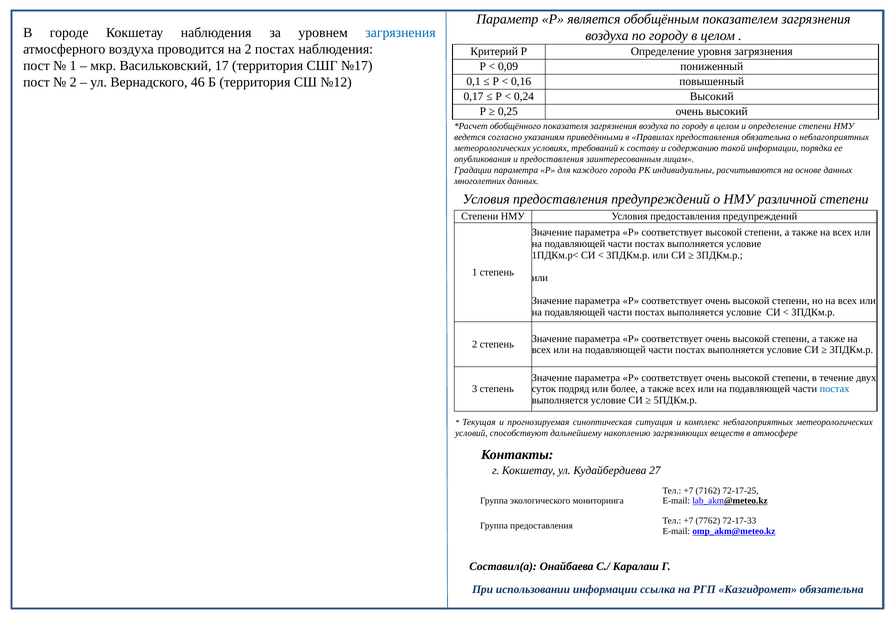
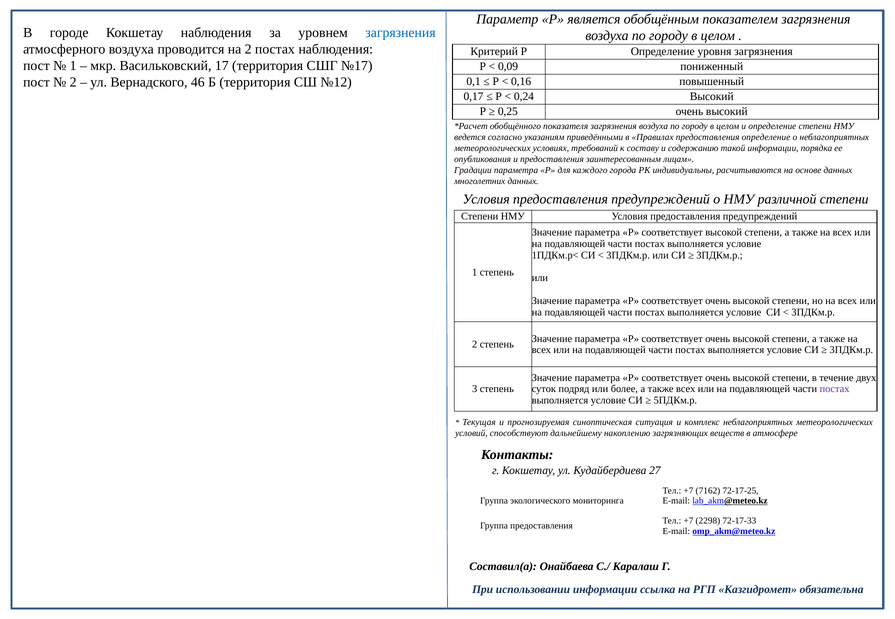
предоставления обязательна: обязательна -> определение (766, 137)
постах colour: blue -> purple (835, 389)
7762: 7762 -> 2298 (708, 521)
